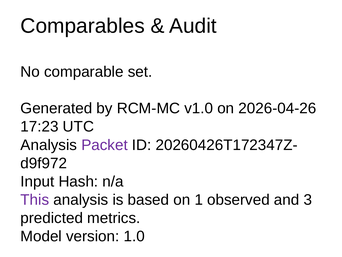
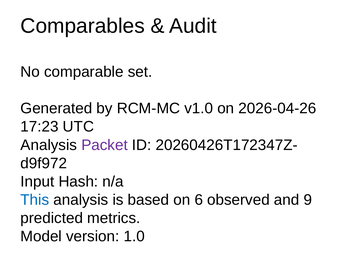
This colour: purple -> blue (35, 199)
1: 1 -> 6 (199, 199)
3: 3 -> 9 (308, 199)
